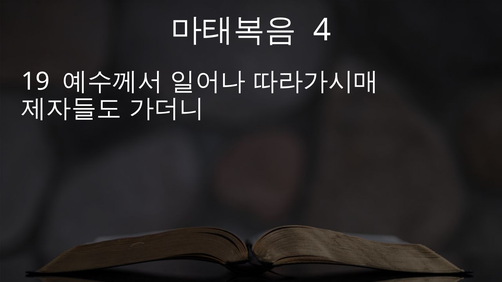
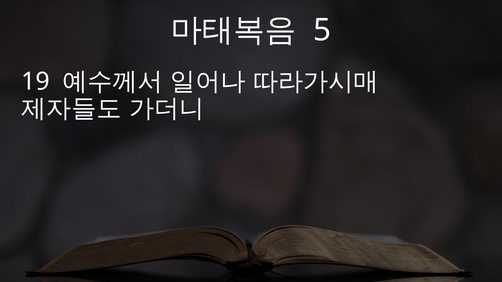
4: 4 -> 5 (322, 30)
